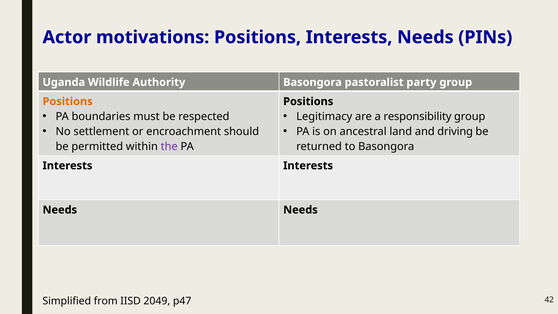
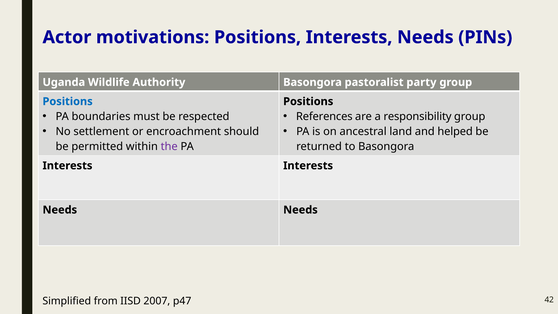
Positions colour: orange -> blue (68, 101)
Legitimacy: Legitimacy -> References (324, 116)
driving: driving -> helped (455, 131)
2049: 2049 -> 2007 (157, 301)
